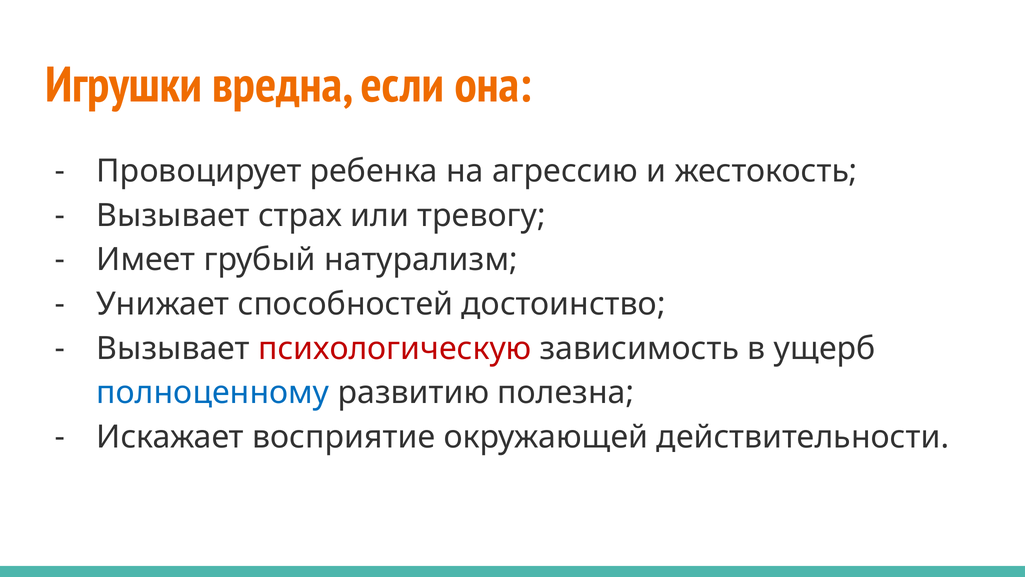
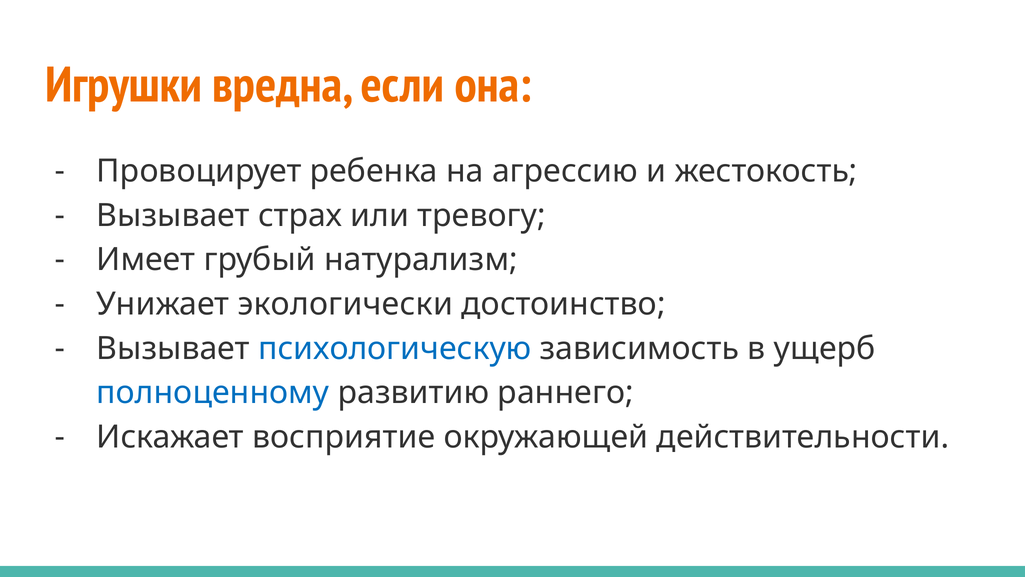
способностей: способностей -> экологически (345, 304)
психологическую colour: red -> blue (395, 348)
полезна: полезна -> раннего (566, 393)
